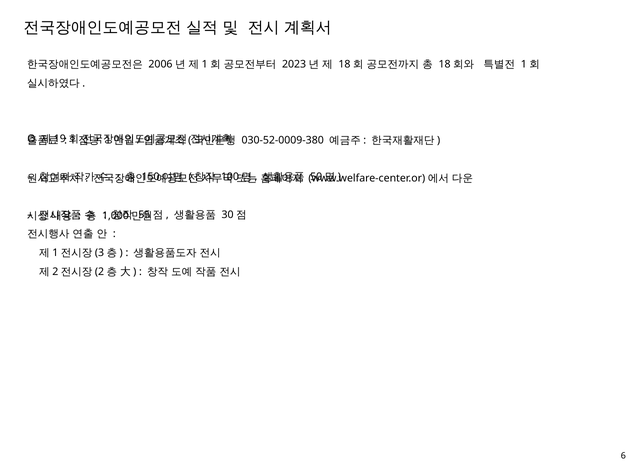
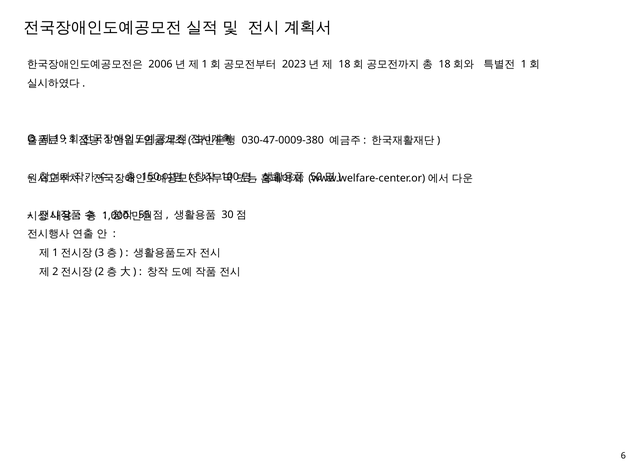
030-52-0009-380: 030-52-0009-380 -> 030-47-0009-380 (283, 140)
